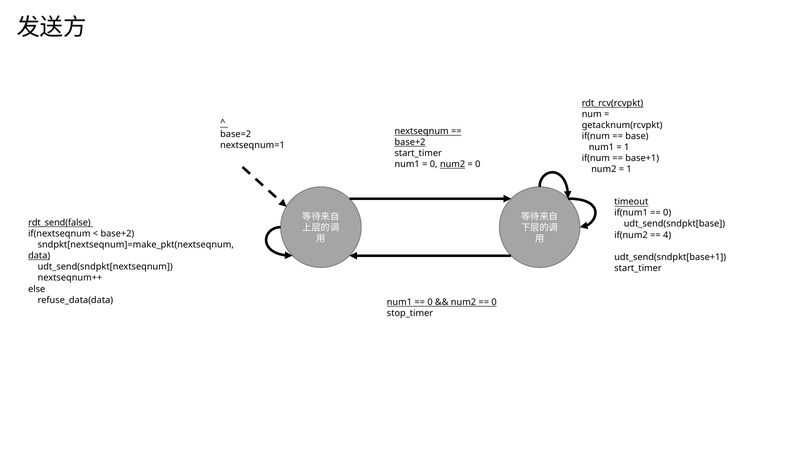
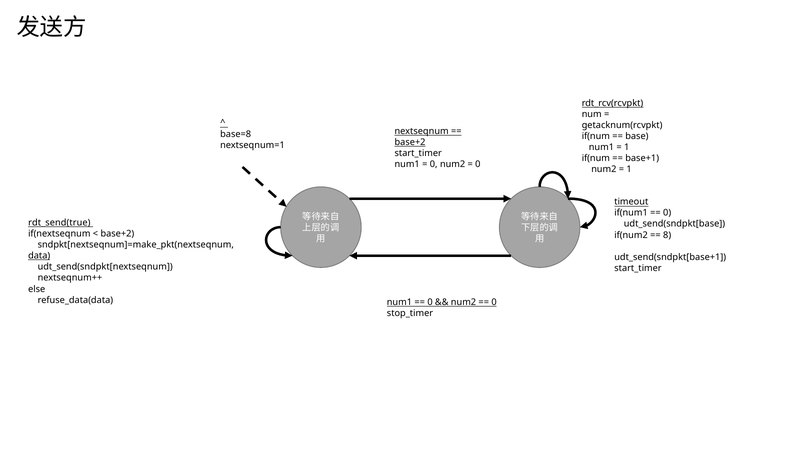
base=2: base=2 -> base=8 (236, 134)
num2 underline: present -> none (453, 164)
rdt_send(false: rdt_send(false -> rdt_send(true (59, 223)
4: 4 -> 8 (667, 235)
